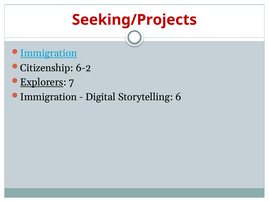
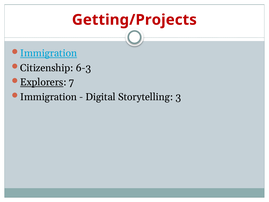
Seeking/Projects: Seeking/Projects -> Getting/Projects (134, 20)
6-2: 6-2 -> 6-3 (83, 68)
6: 6 -> 3 (178, 97)
